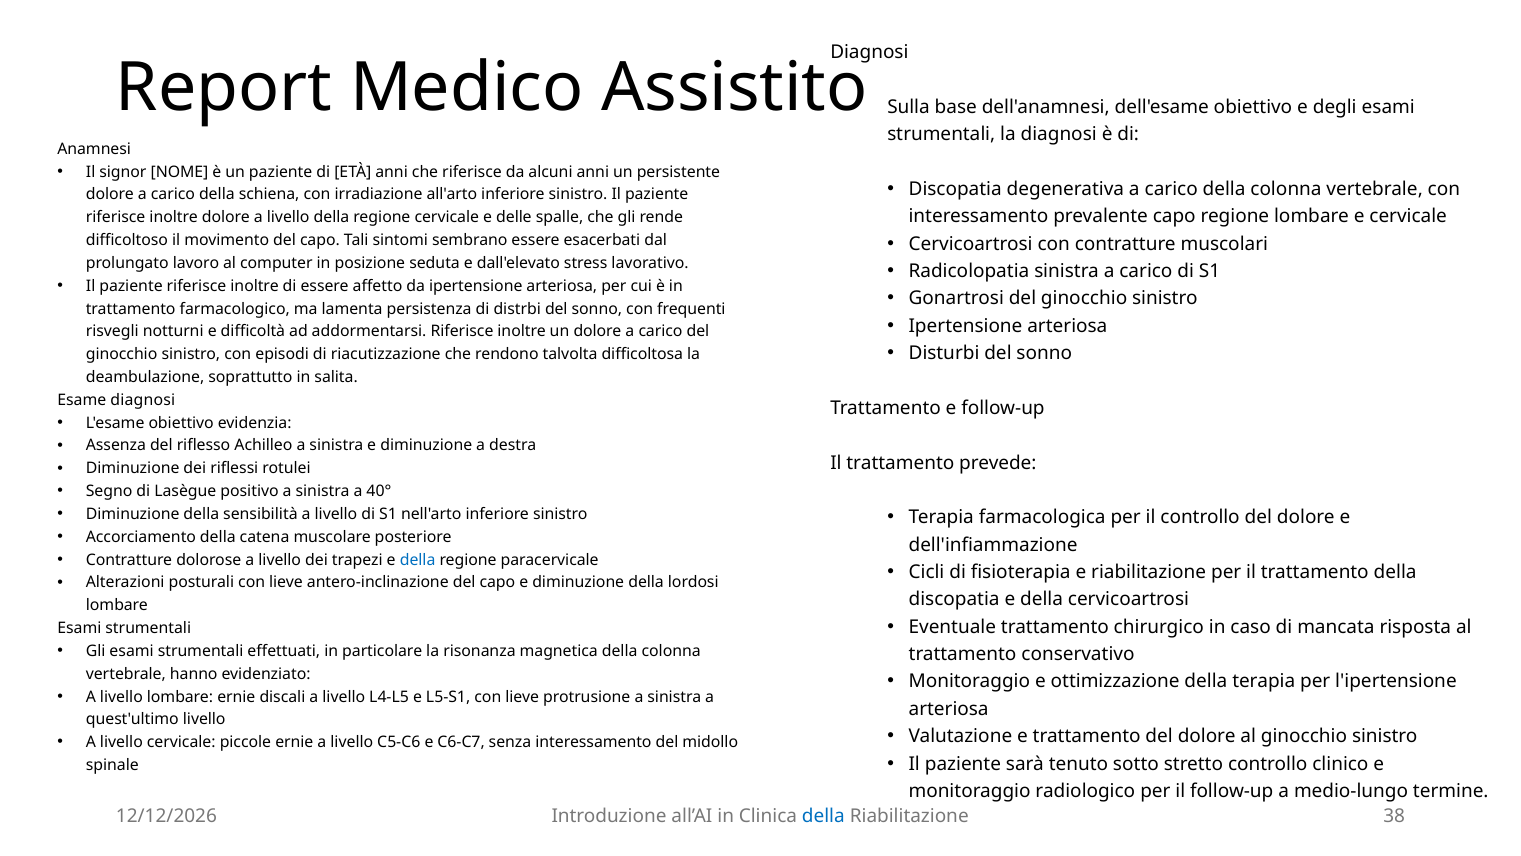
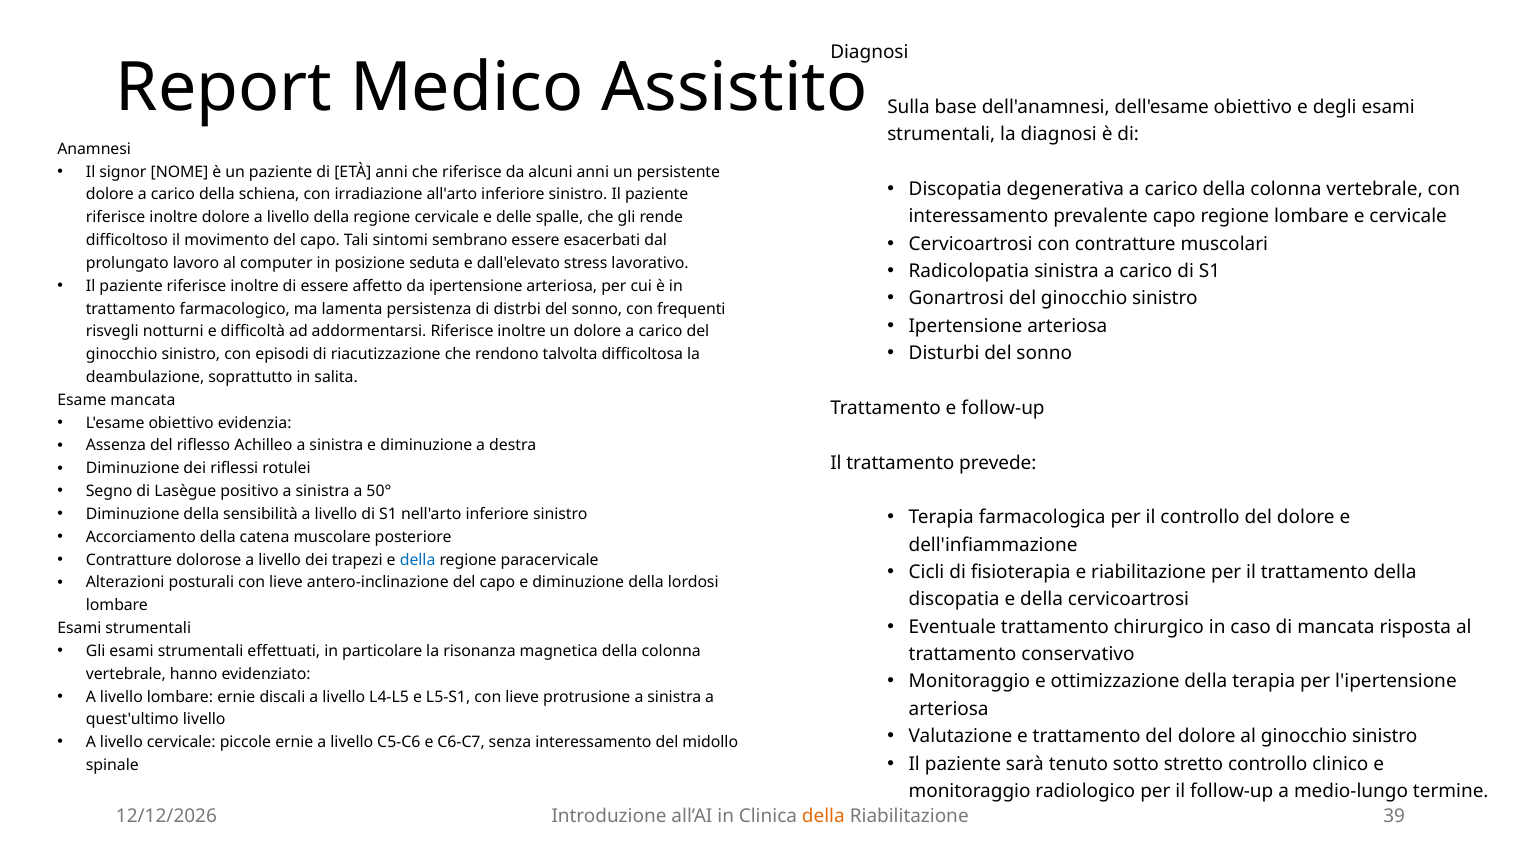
Esame diagnosi: diagnosi -> mancata (143, 400)
40°: 40° -> 50° (379, 491)
della colour: blue -> orange (823, 816)
38: 38 -> 39 (1394, 816)
